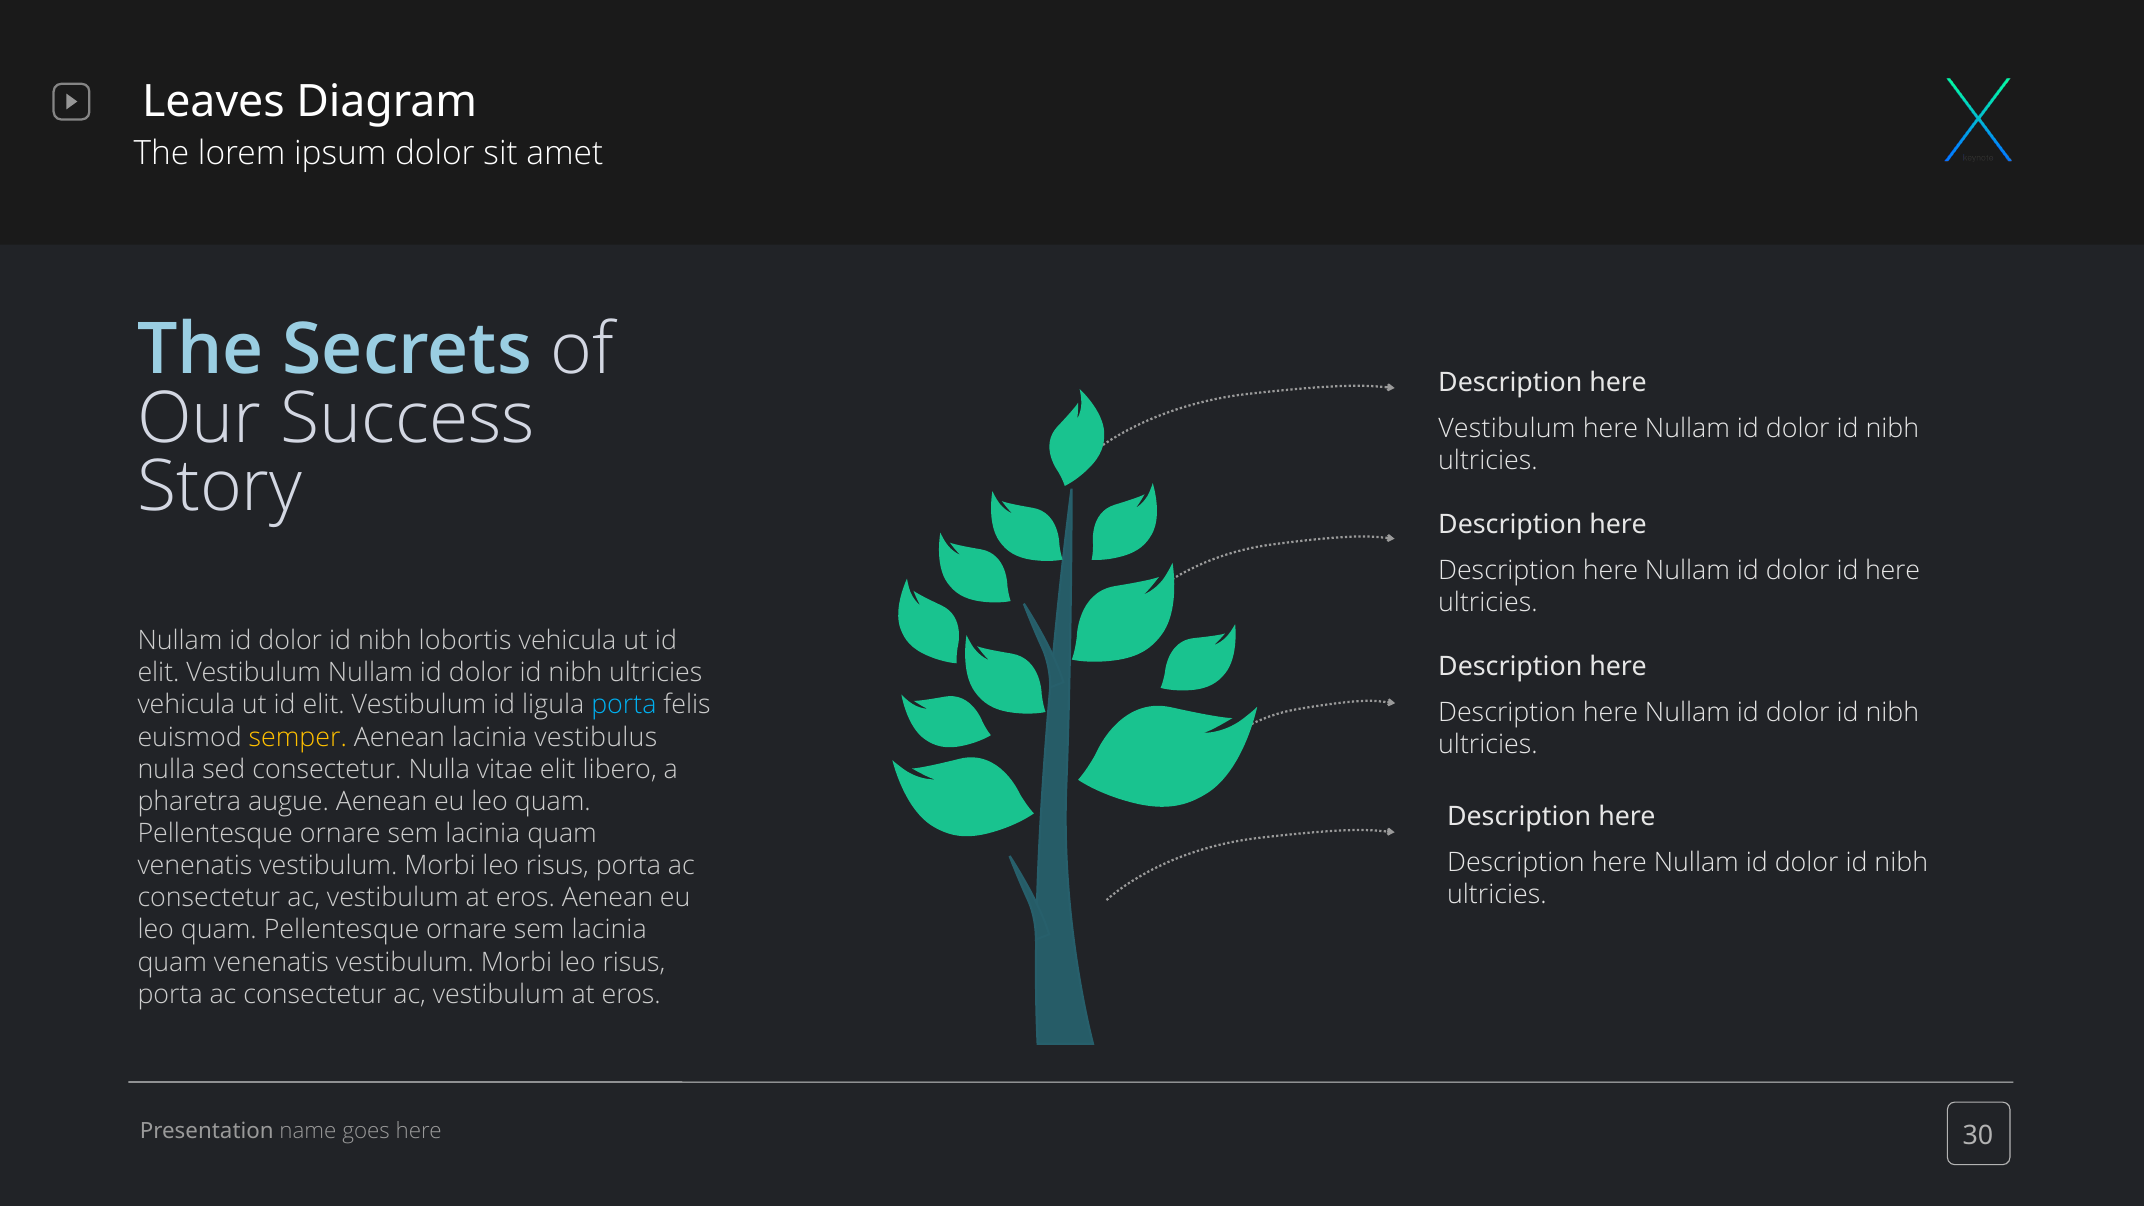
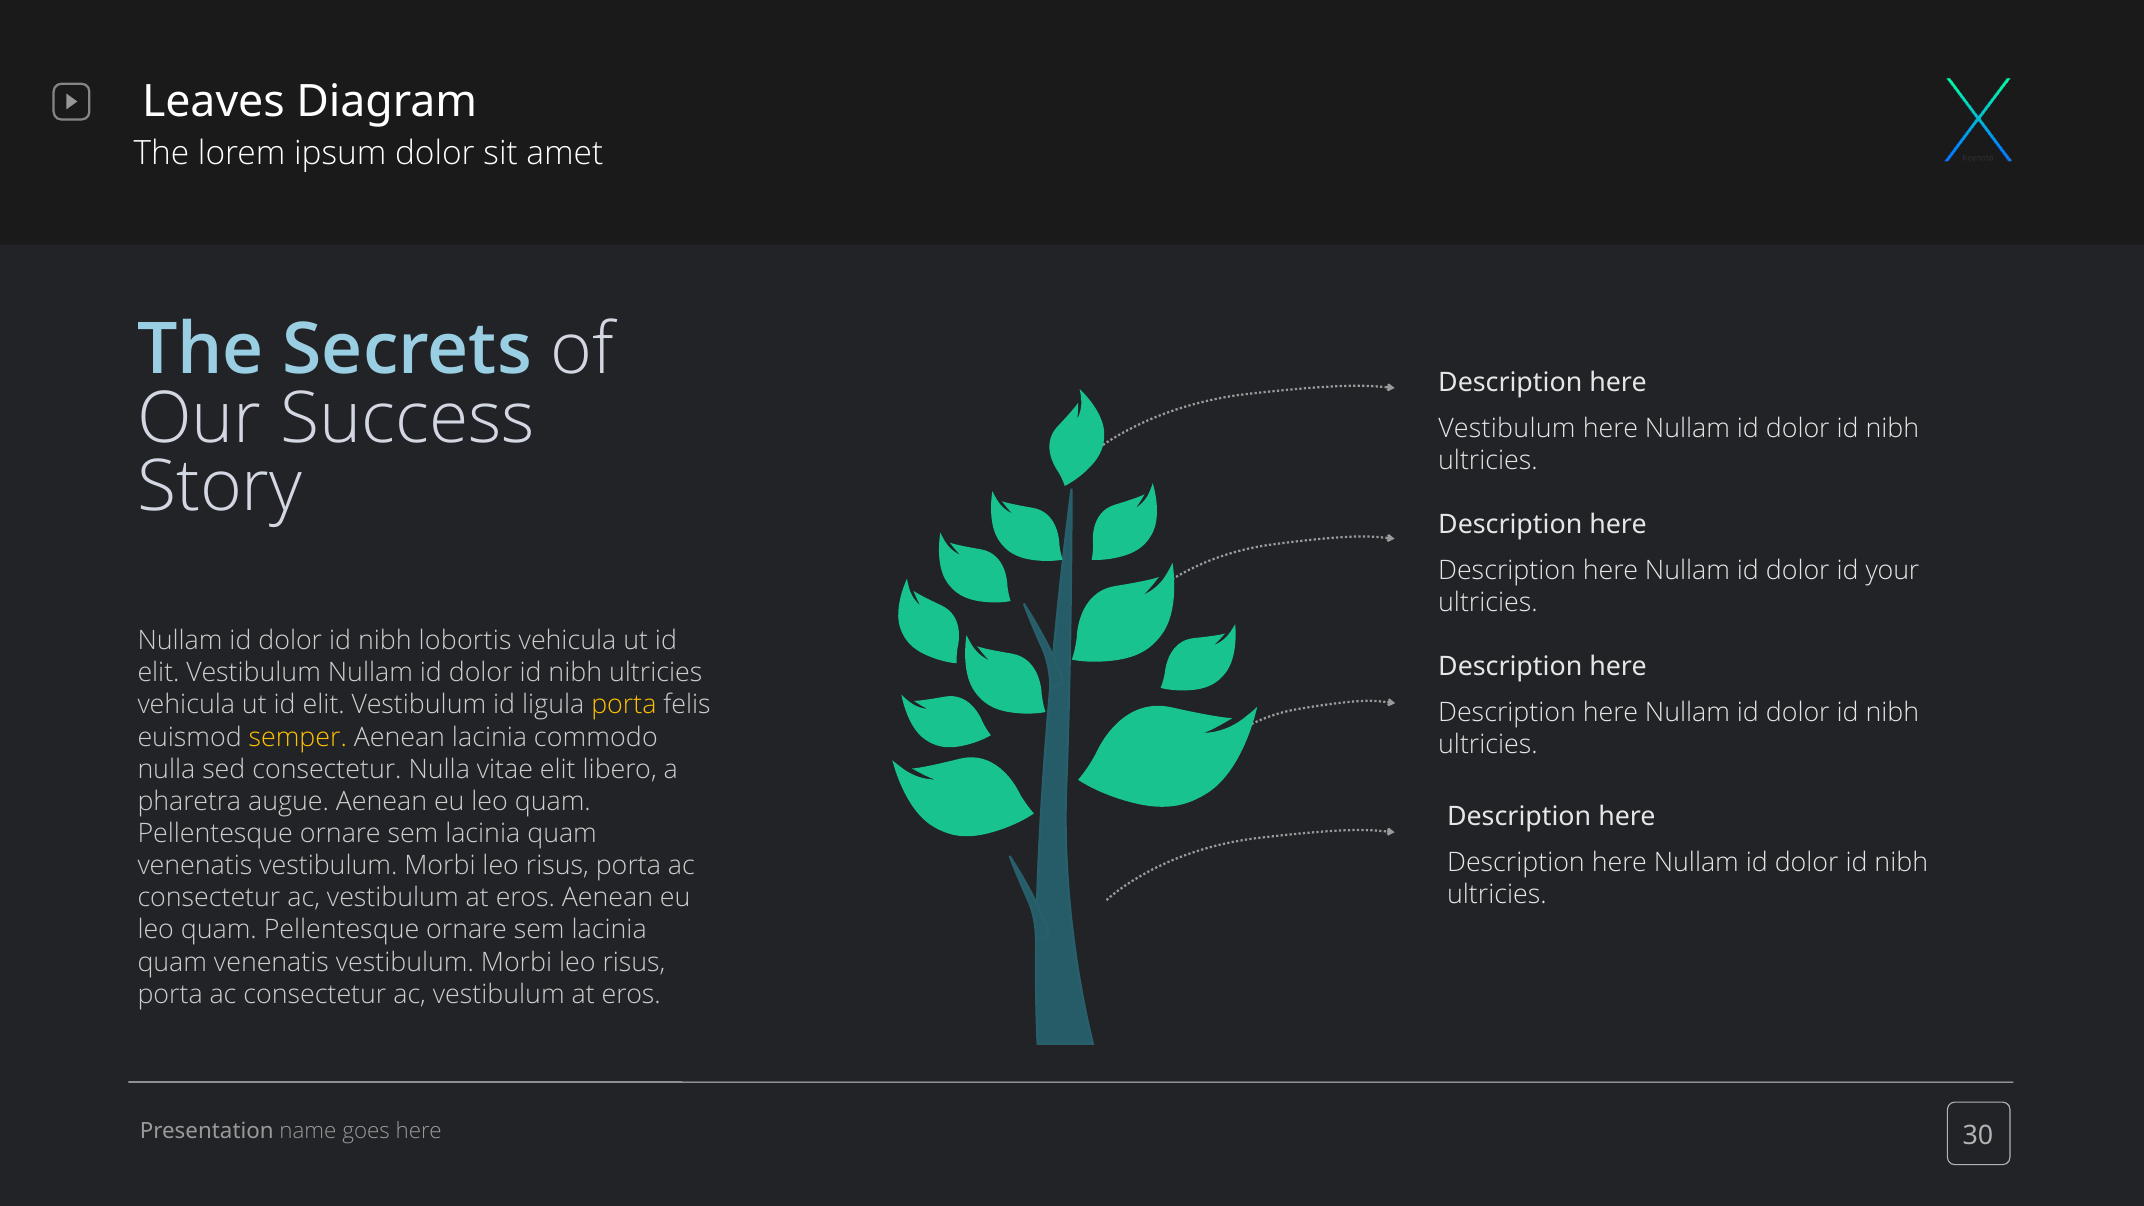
id here: here -> your (1892, 571)
porta colour: light blue -> yellow (624, 705)
vestibulus: vestibulus -> commodo (596, 737)
